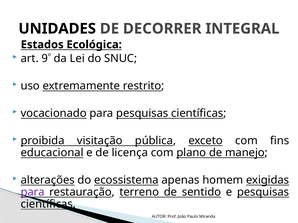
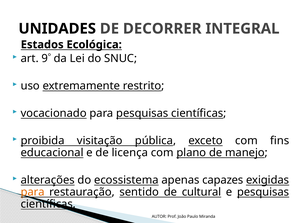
homem: homem -> capazes (223, 180)
para colour: purple -> orange (33, 192)
terreno: terreno -> sentido (139, 192)
sentido: sentido -> cultural (202, 192)
